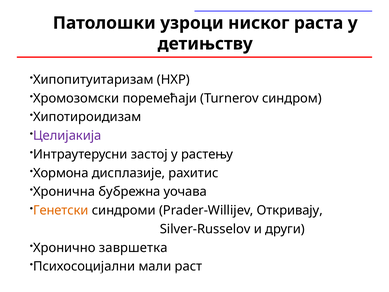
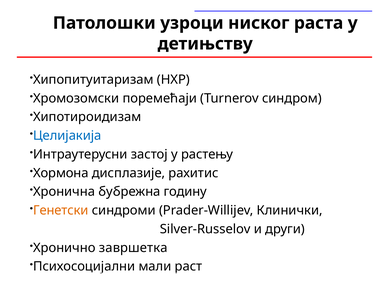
Целијакија colour: purple -> blue (67, 136)
уочава: уочава -> годину (185, 192)
Откривају: Откривају -> Клинички (290, 210)
